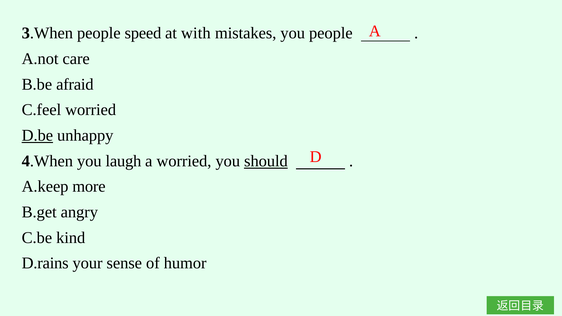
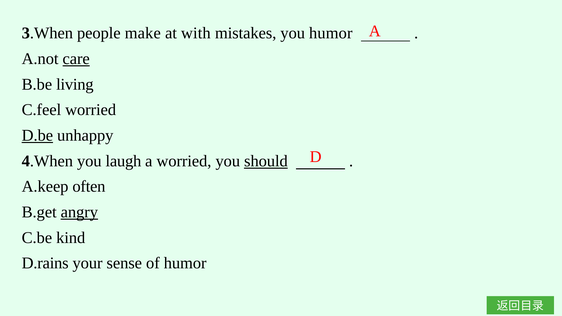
speed: speed -> make (143, 33)
you people: people -> humor (331, 33)
care underline: none -> present (76, 59)
afraid: afraid -> living (75, 84)
more: more -> often (89, 187)
angry underline: none -> present (79, 212)
